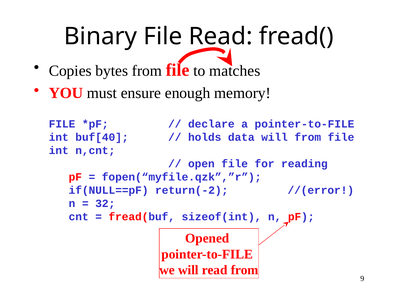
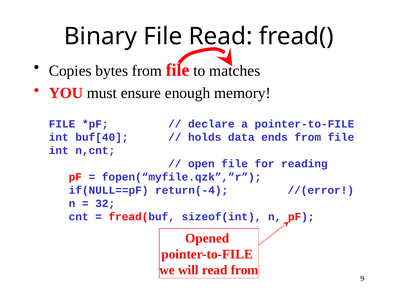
data will: will -> ends (275, 137)
return(-2: return(-2 -> return(-4 (192, 191)
